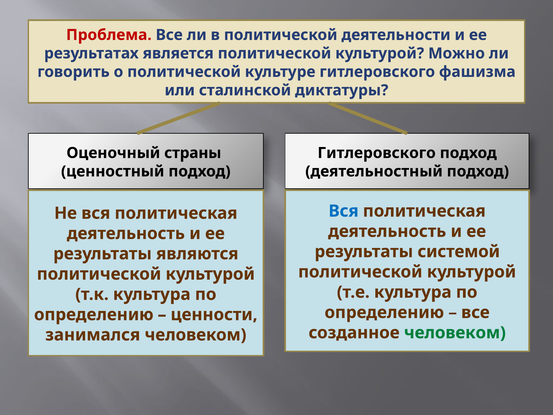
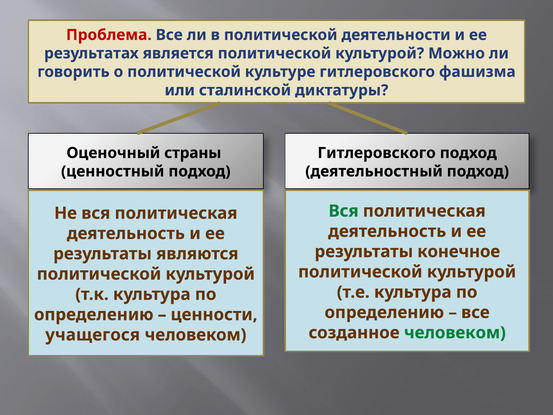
Вся colour: blue -> green (344, 211)
системой: системой -> конечное (459, 251)
занимался: занимался -> учащегося (93, 335)
